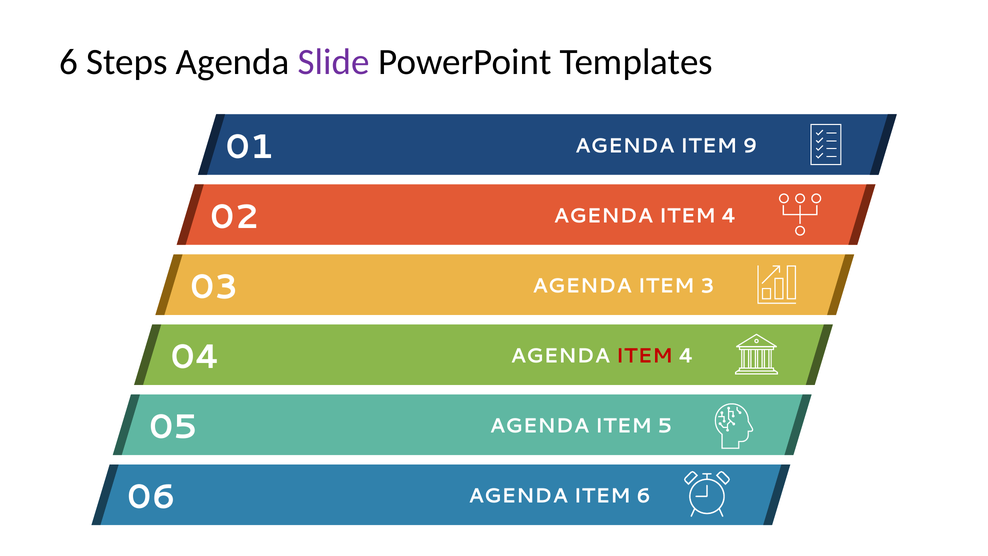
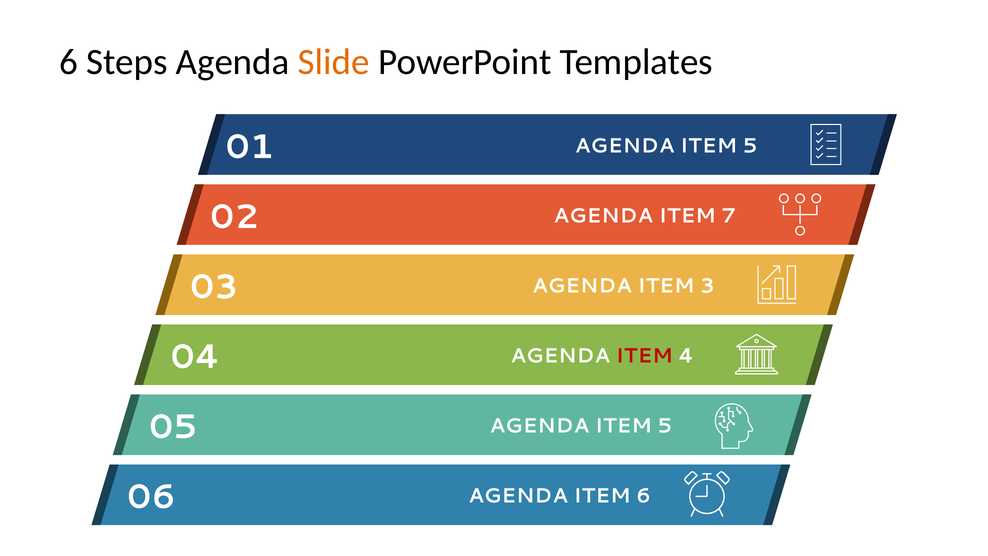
Slide colour: purple -> orange (334, 62)
9: 9 -> 5 (750, 146)
4: 4 -> 7 (729, 216)
